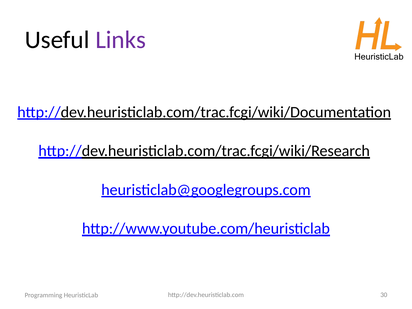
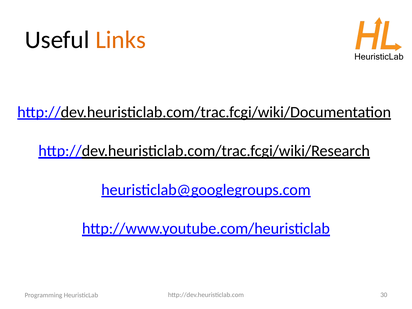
Links colour: purple -> orange (121, 40)
